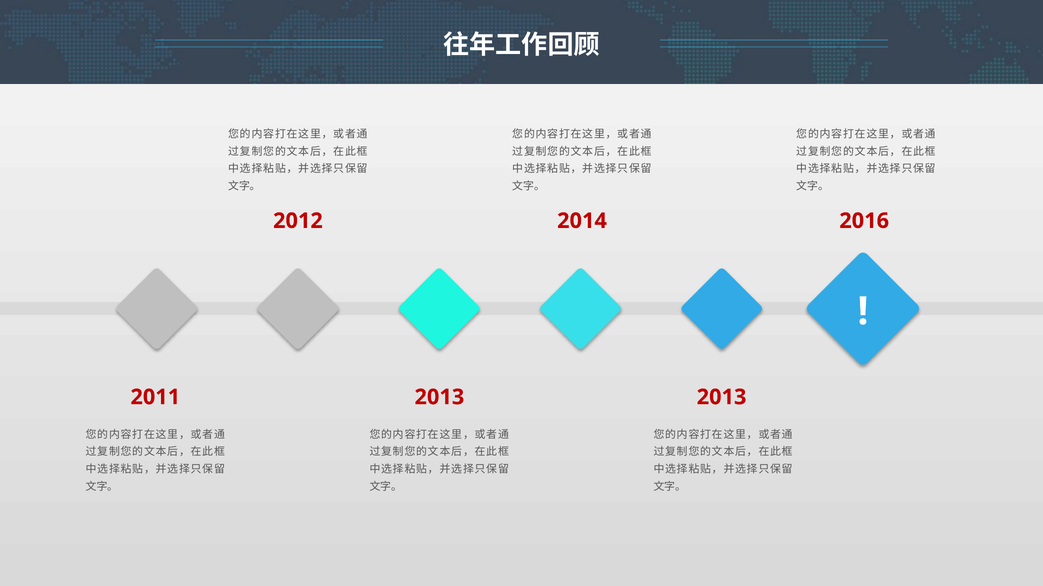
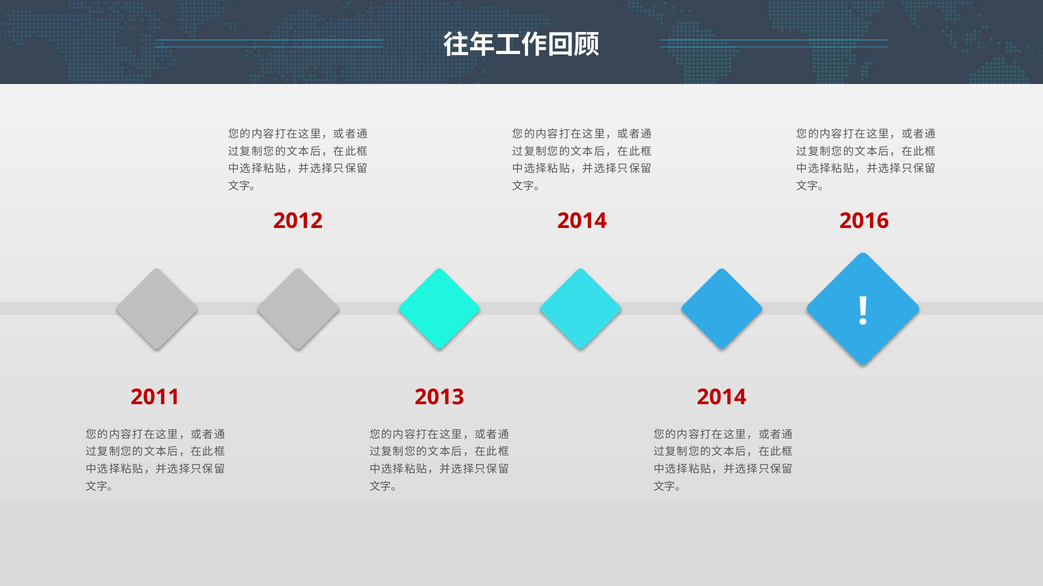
2013: 2013 -> 2014 (722, 398)
